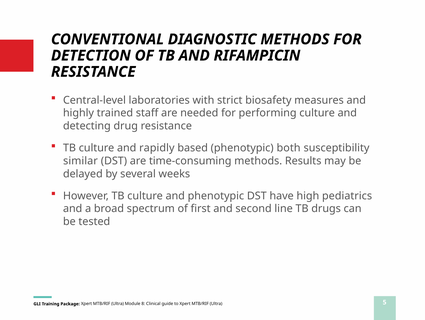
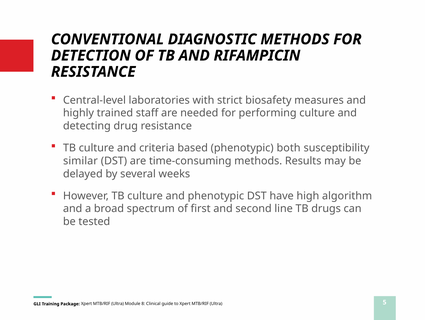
rapidly: rapidly -> criteria (157, 148)
pediatrics: pediatrics -> algorithm (347, 196)
